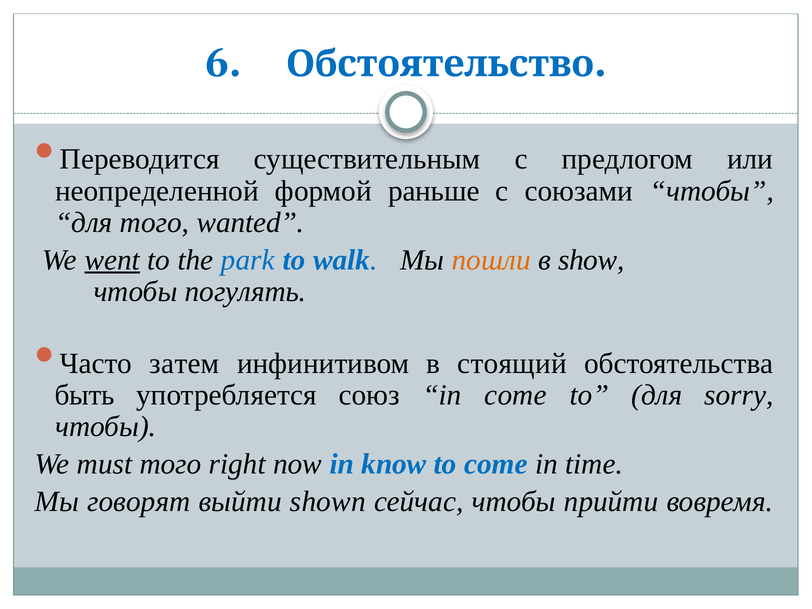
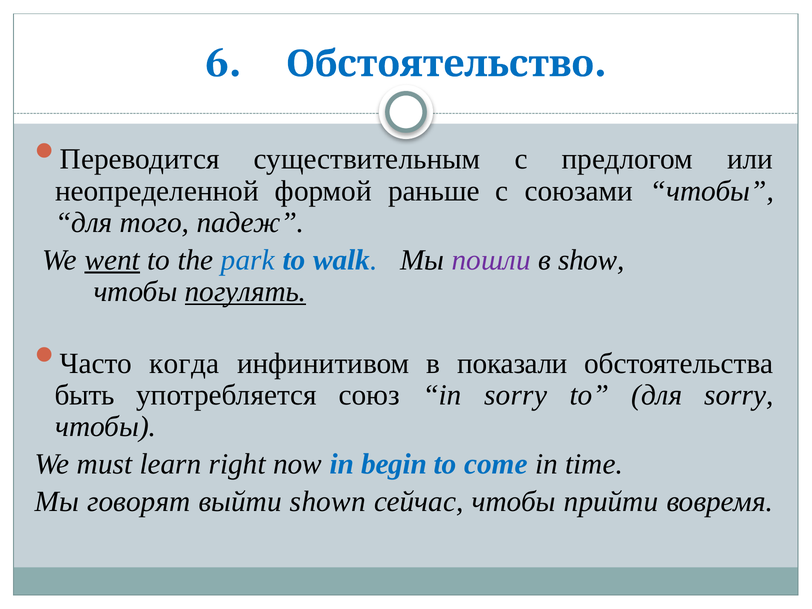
wanted: wanted -> падеж (250, 223)
пошли colour: orange -> purple (491, 260)
погулять underline: none -> present (246, 292)
затем: затем -> когда (184, 363)
стоящий: стоящий -> показали (512, 363)
in come: come -> sorry (516, 395)
must того: того -> learn (170, 464)
know: know -> begin (394, 464)
